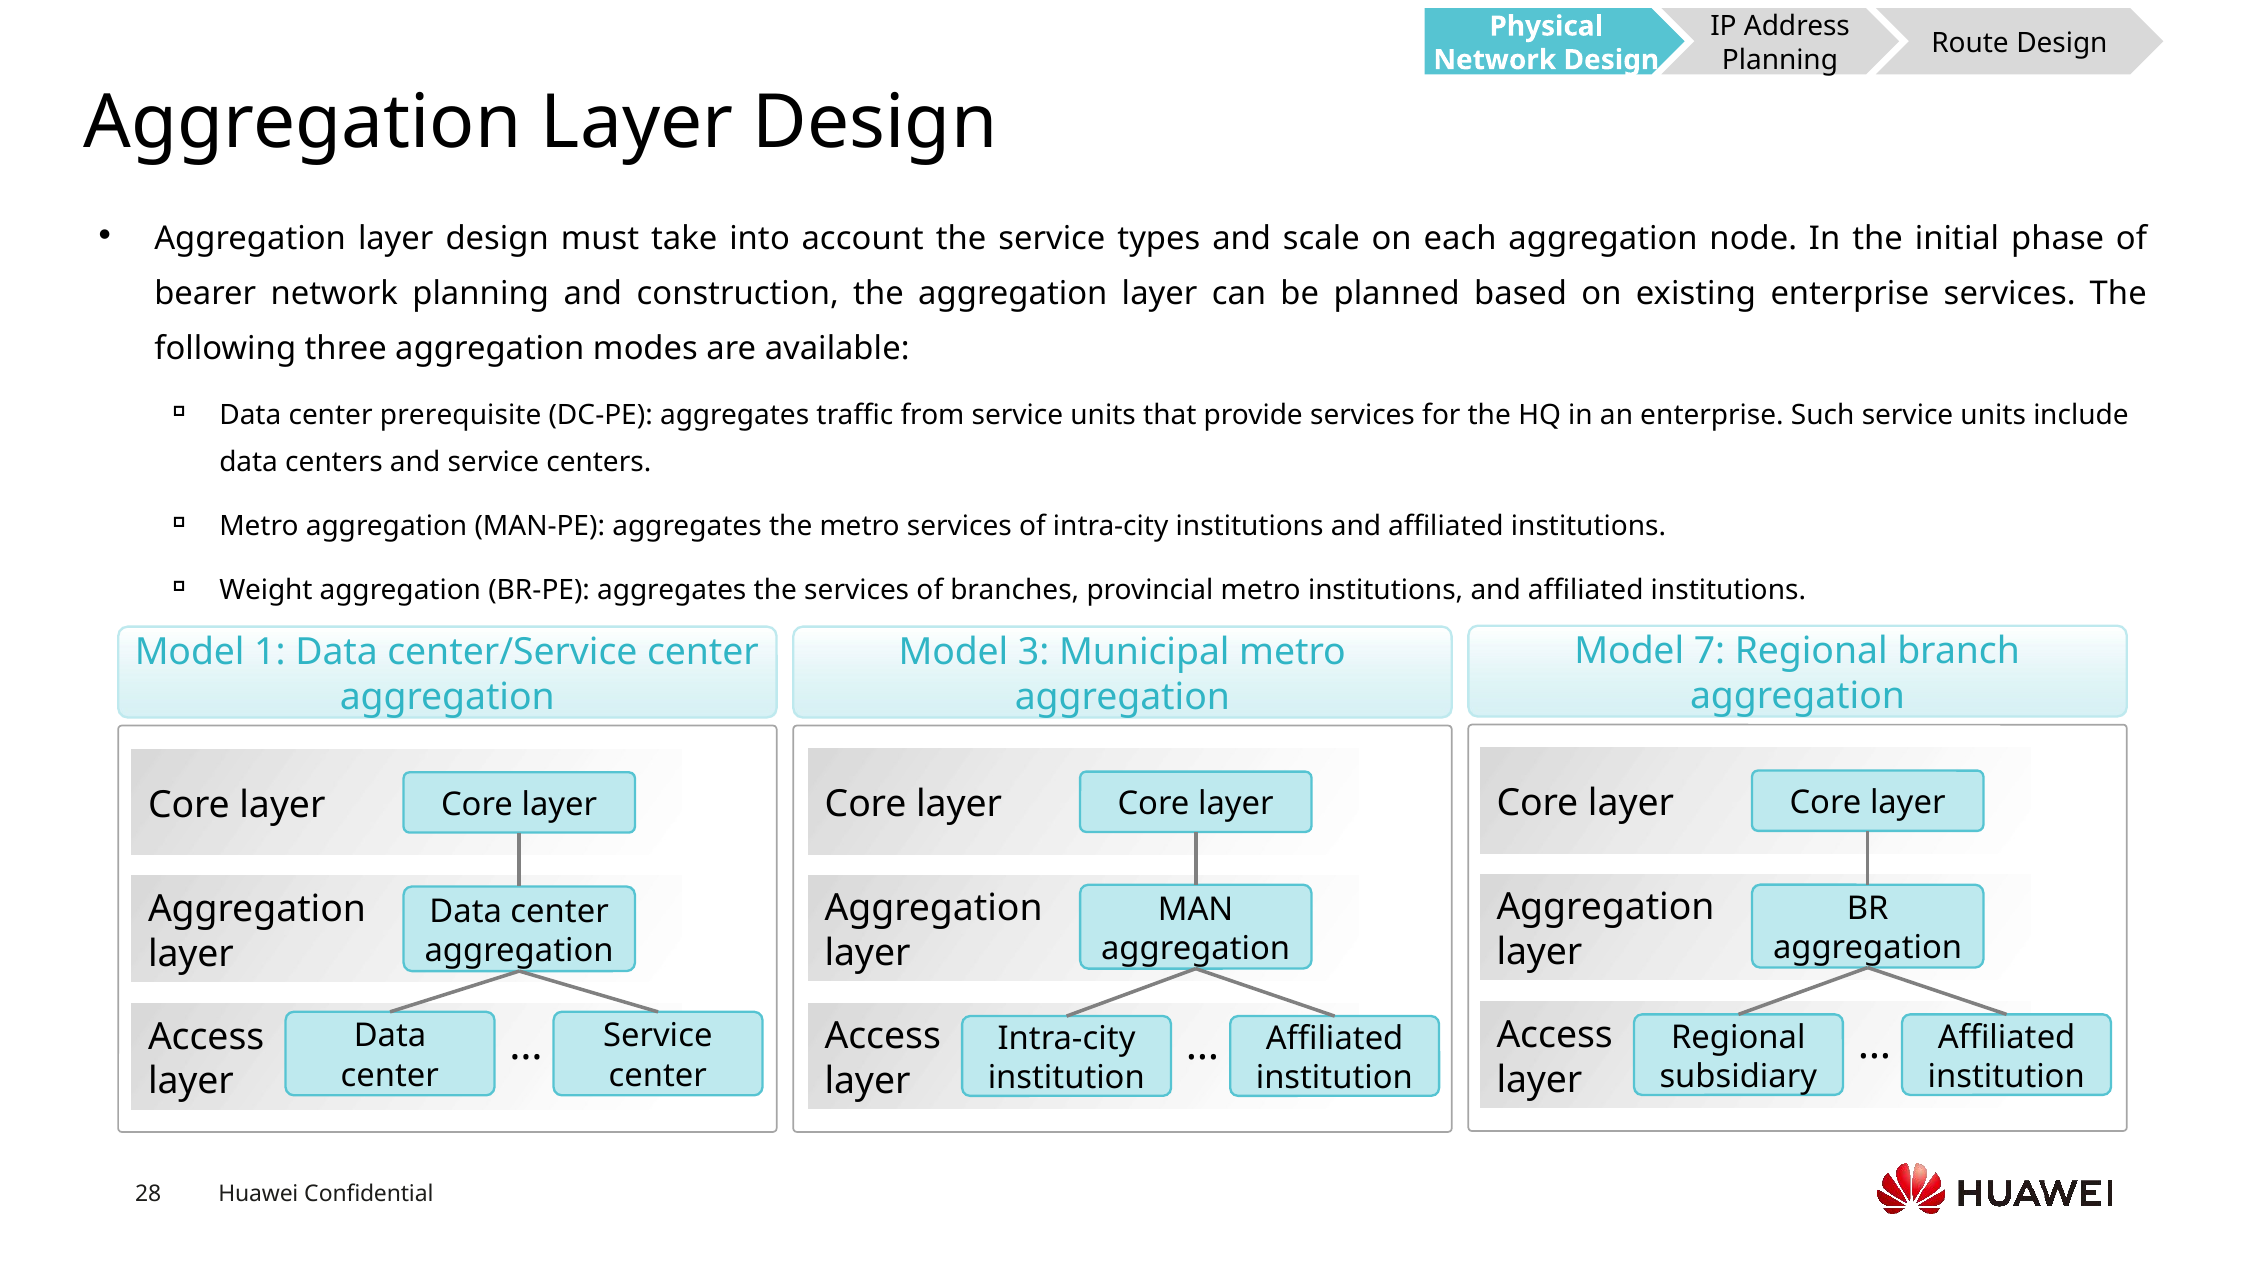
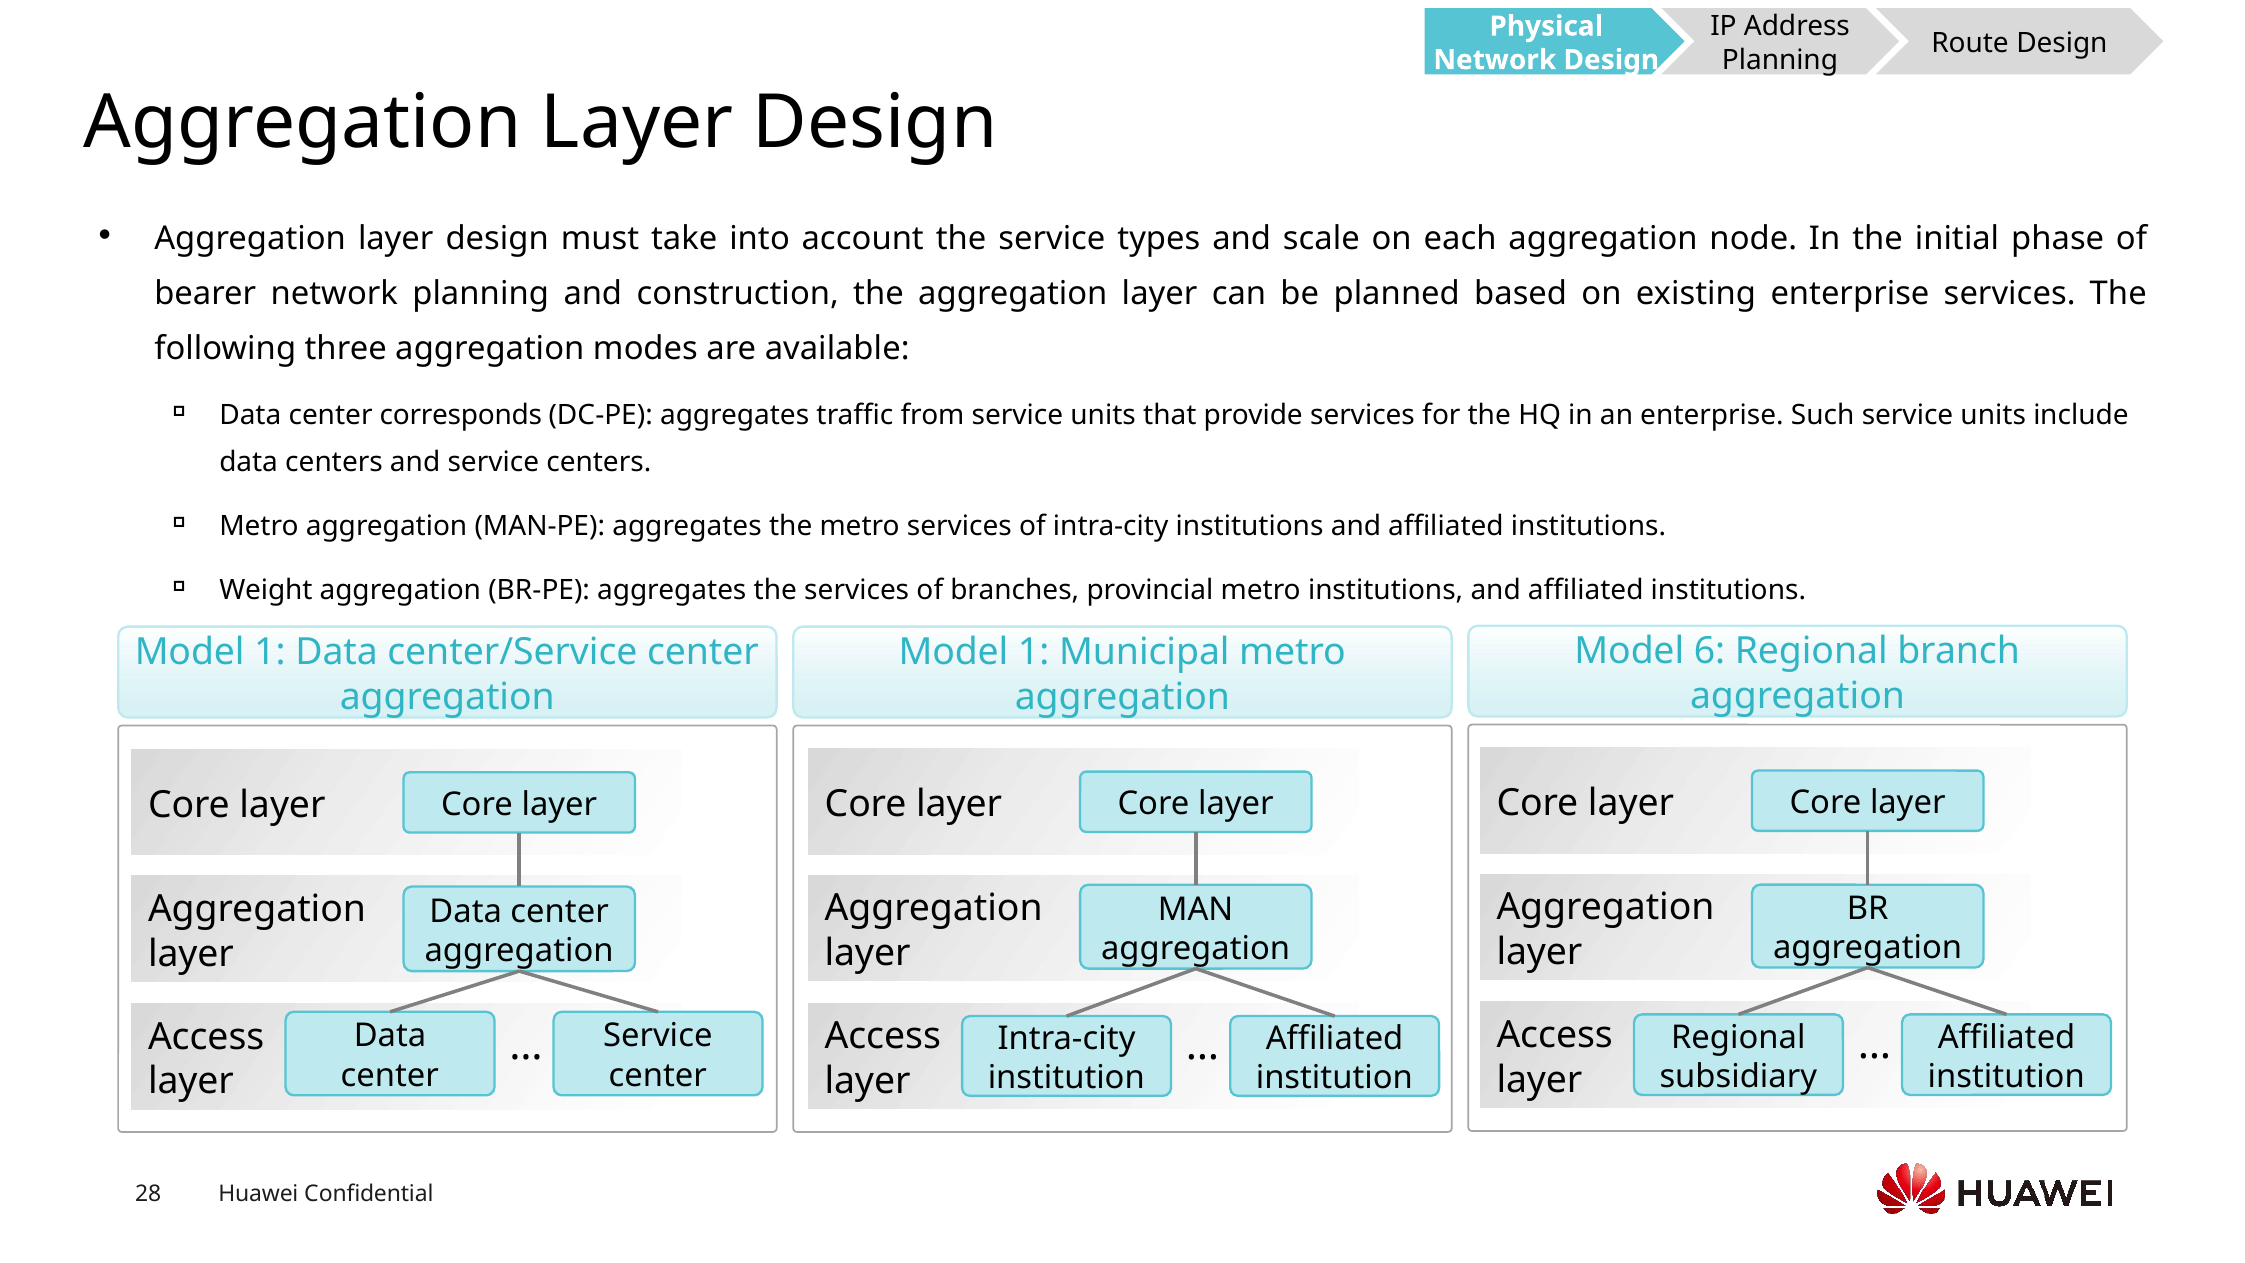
prerequisite: prerequisite -> corresponds (461, 415)
7: 7 -> 6 (1709, 651)
3: 3 -> 1 (1034, 652)
